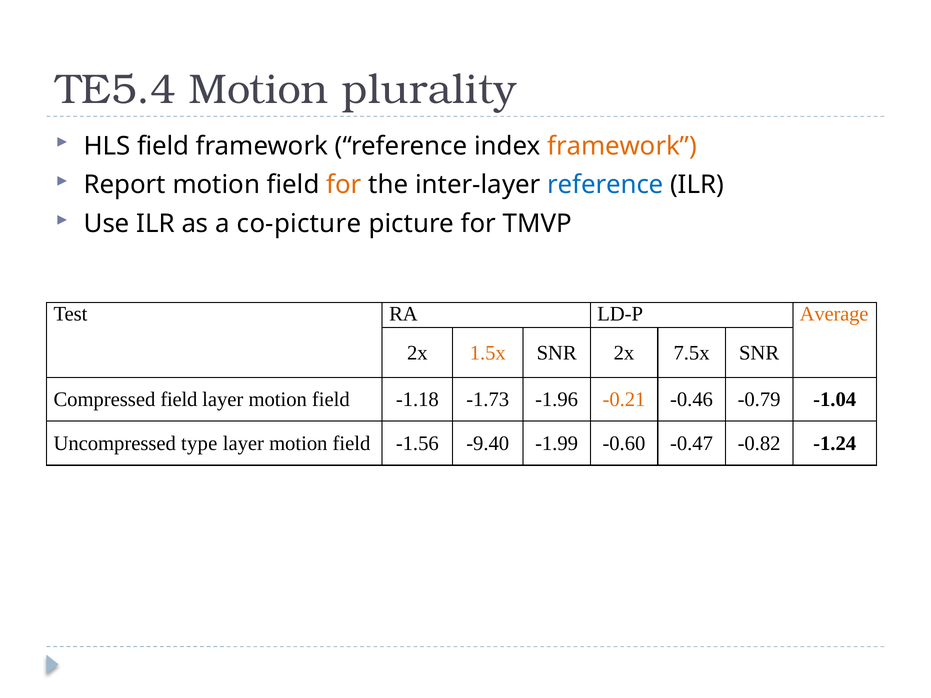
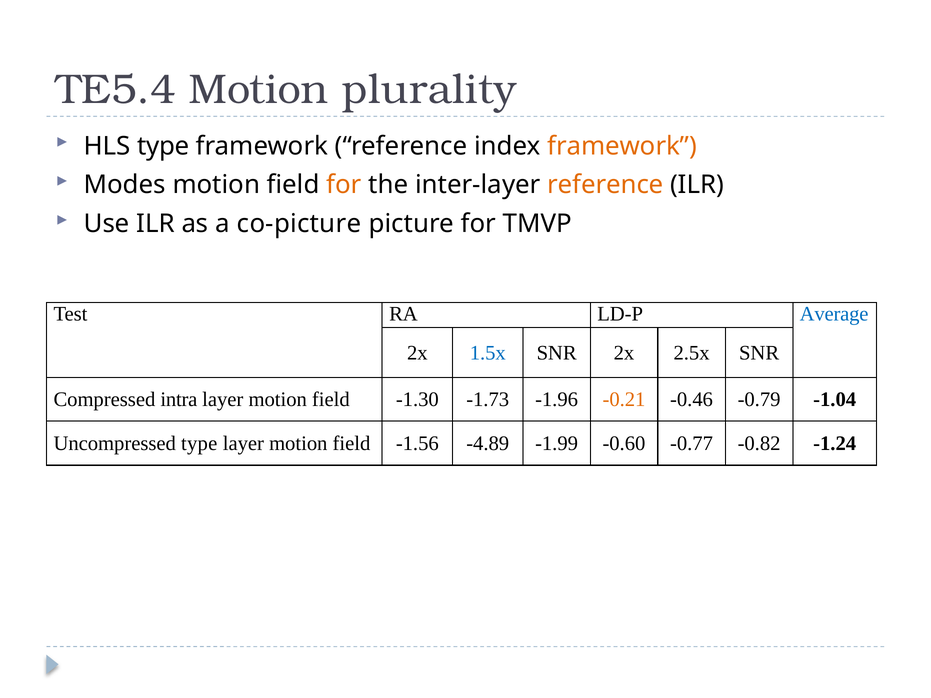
HLS field: field -> type (163, 146)
Report: Report -> Modes (125, 185)
reference colour: blue -> orange (605, 185)
Average colour: orange -> blue (834, 314)
1.5x colour: orange -> blue (488, 353)
7.5x: 7.5x -> 2.5x (692, 353)
Compressed field: field -> intra (179, 400)
-1.18: -1.18 -> -1.30 (417, 400)
-9.40: -9.40 -> -4.89 (488, 443)
-0.47: -0.47 -> -0.77 (692, 443)
